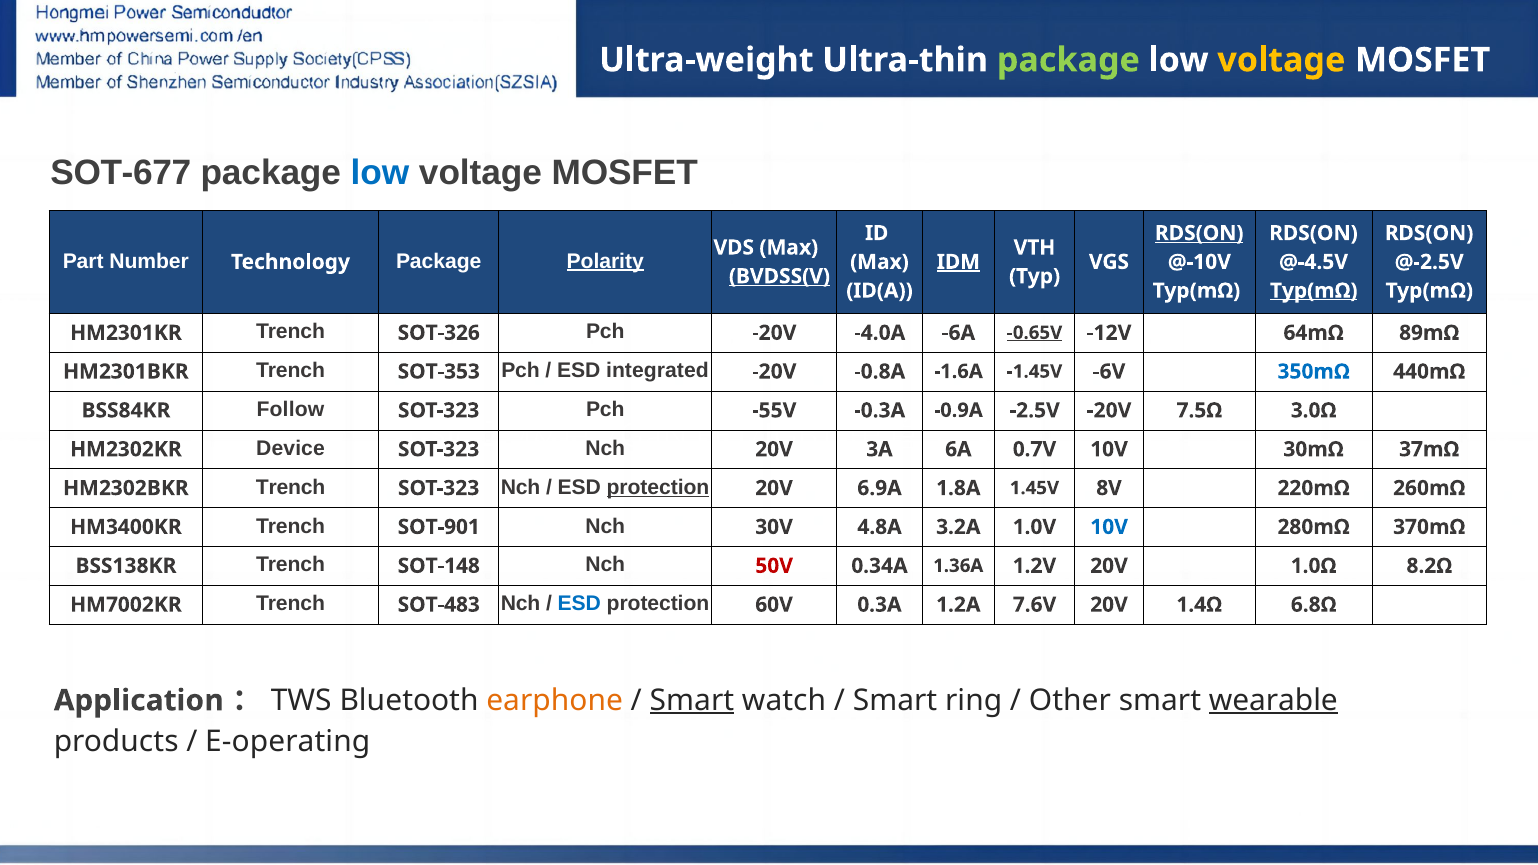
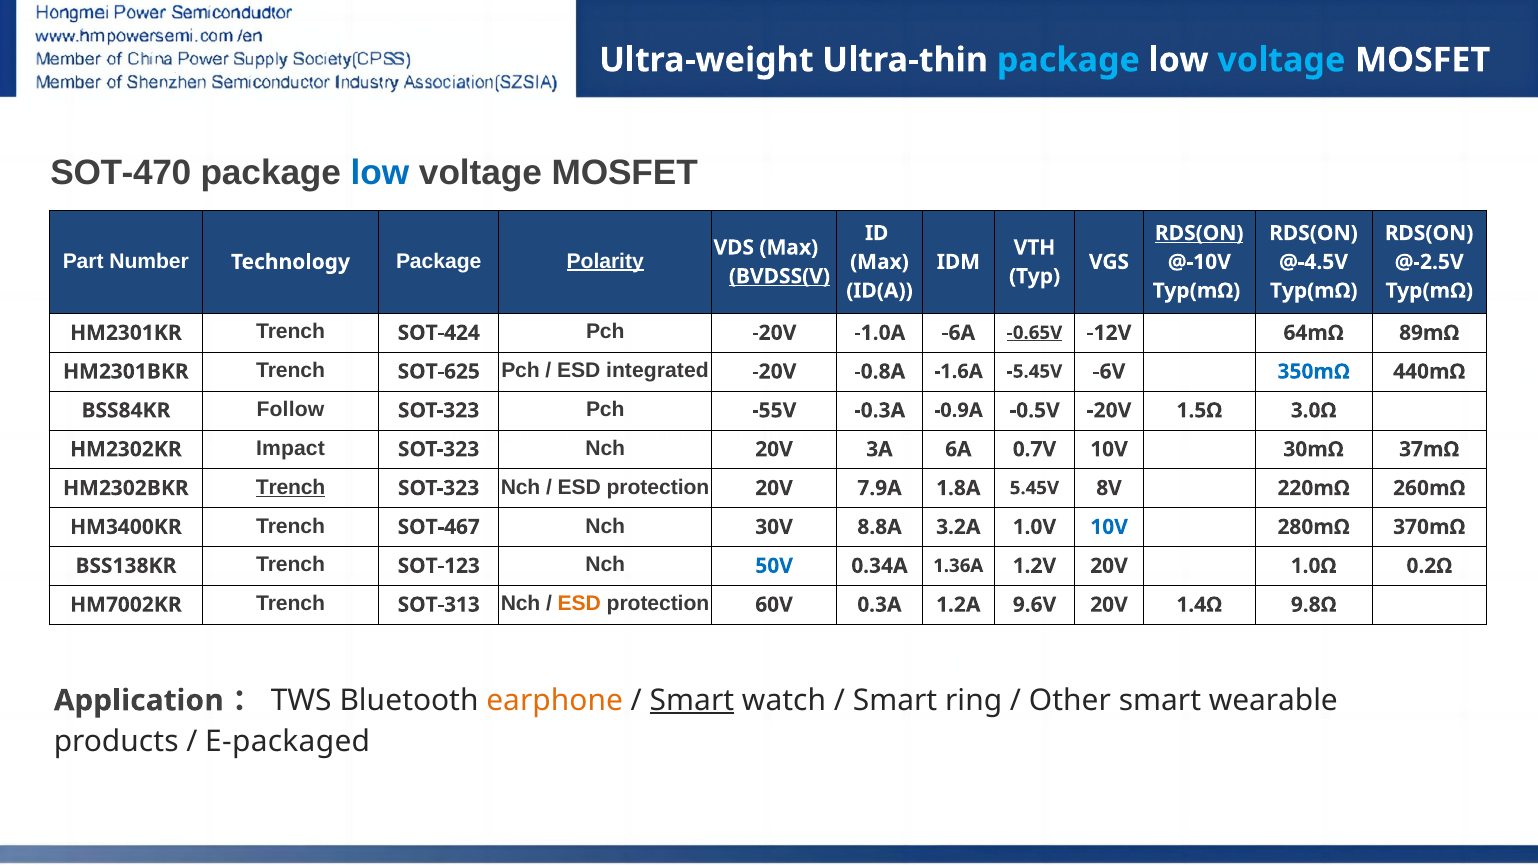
package colour: light green -> light blue (1068, 60)
voltage colour: yellow -> light blue (1281, 60)
SOT-677: SOT-677 -> SOT-470 (121, 173)
IDM underline: present -> none (958, 262)
Typ(mΩ underline: present -> none (1314, 291)
SOT-326: SOT-326 -> SOT-424 (439, 333)
-4.0A: -4.0A -> -1.0A (880, 333)
SOT-353: SOT-353 -> SOT-625 (439, 372)
-1.45V: -1.45V -> -5.45V (1035, 372)
-2.5V: -2.5V -> -0.5V (1035, 411)
7.5Ω: 7.5Ω -> 1.5Ω (1199, 411)
Device: Device -> Impact (290, 448)
Trench underline: none -> present (291, 487)
protection underline: present -> none (658, 487)
6.9A: 6.9A -> 7.9A (880, 488)
1.45V: 1.45V -> 5.45V (1034, 488)
SOT-901: SOT-901 -> SOT-467 (439, 527)
4.8A: 4.8A -> 8.8A (880, 527)
SOT-148: SOT-148 -> SOT-123 (439, 566)
50V colour: red -> blue (774, 566)
8.2Ω: 8.2Ω -> 0.2Ω (1429, 566)
SOT-483: SOT-483 -> SOT-313 (439, 605)
ESD colour: blue -> orange (579, 604)
7.6V: 7.6V -> 9.6V (1034, 605)
6.8Ω: 6.8Ω -> 9.8Ω (1314, 605)
wearable underline: present -> none (1273, 701)
E-operating: E-operating -> E-packaged (288, 741)
